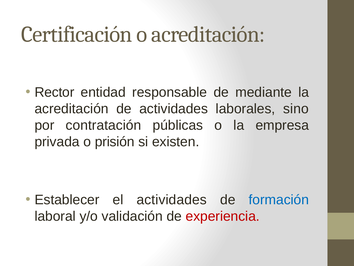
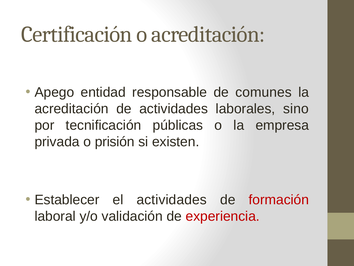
Rector: Rector -> Apego (54, 92)
mediante: mediante -> comunes (264, 92)
contratación: contratación -> tecnificación (104, 125)
formación colour: blue -> red (279, 199)
